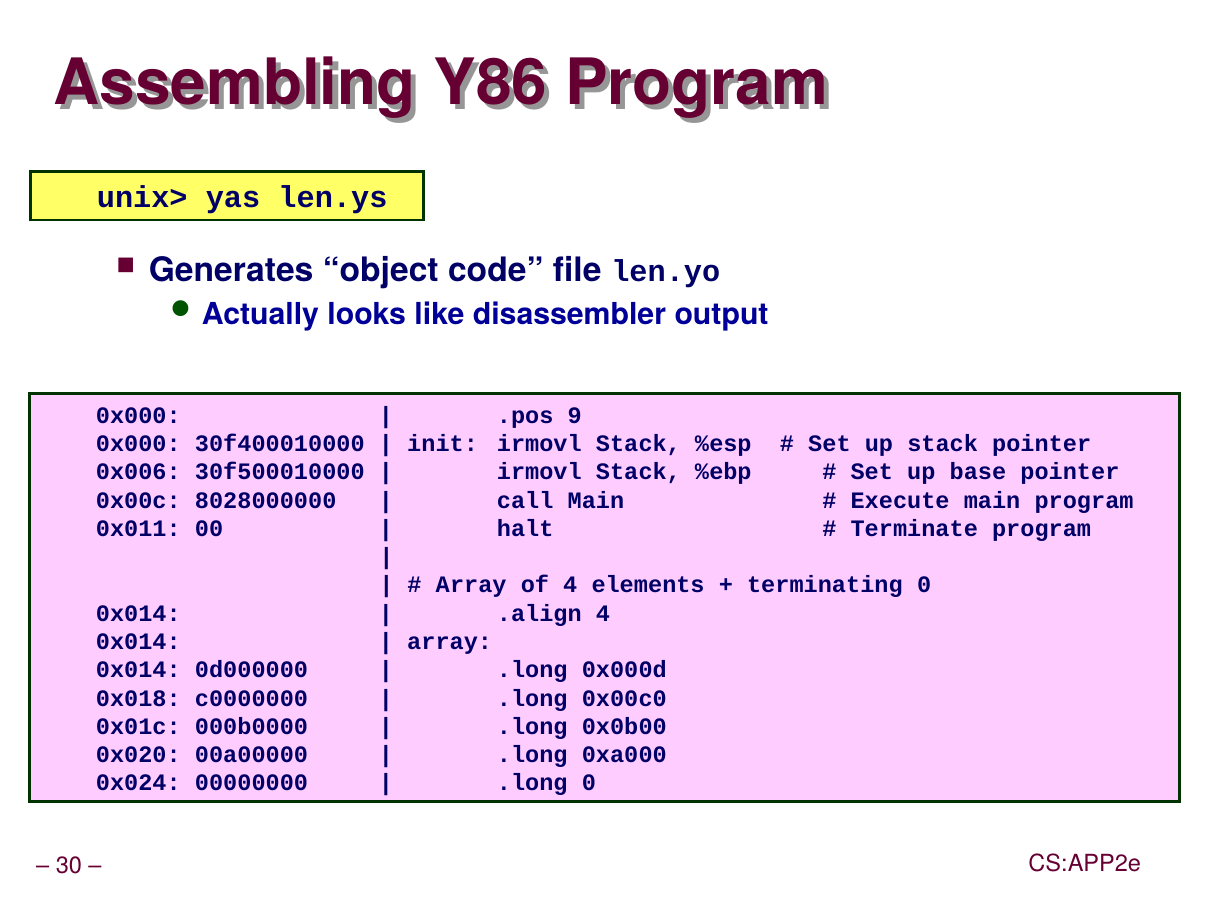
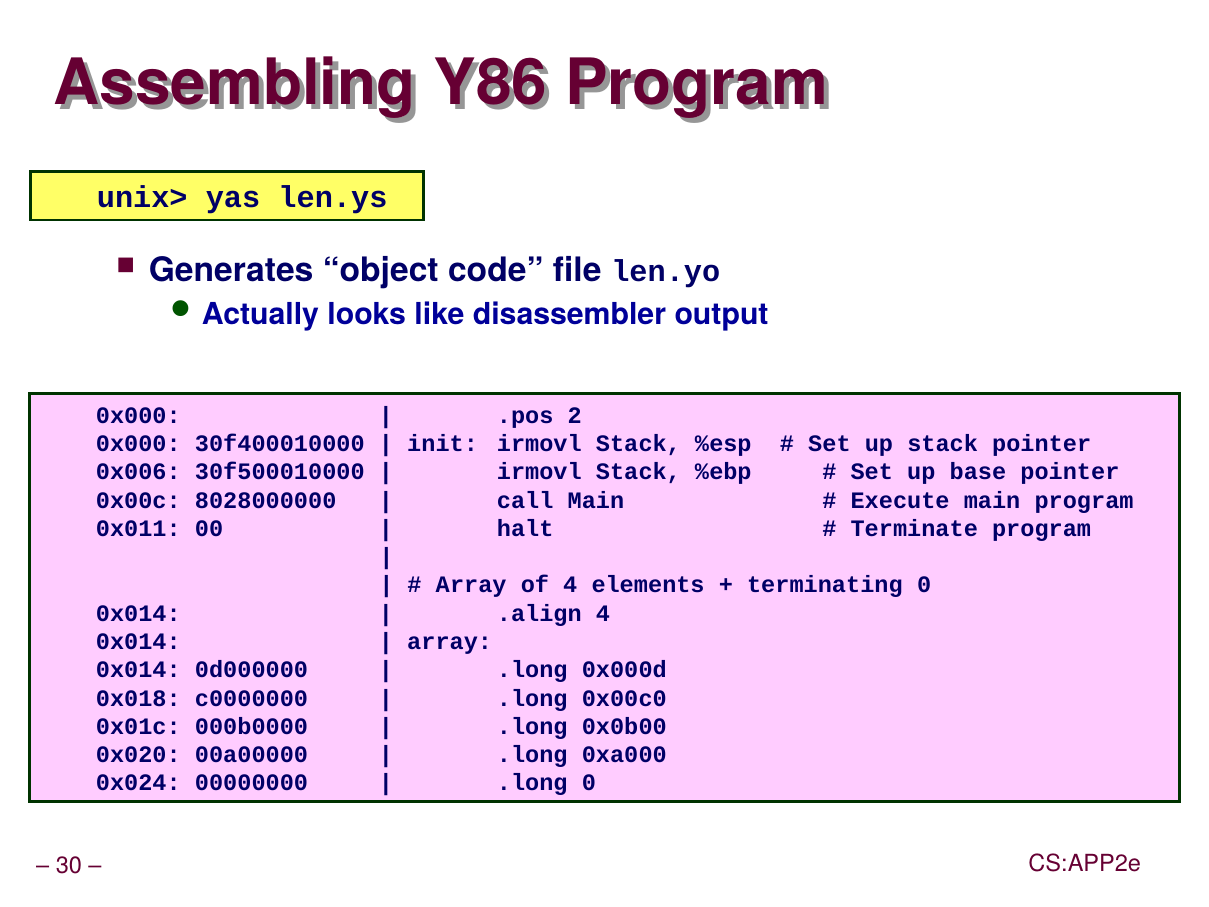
9: 9 -> 2 (575, 415)
